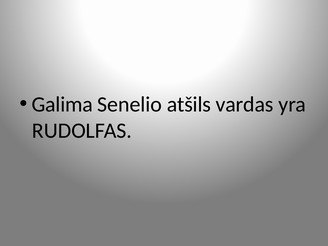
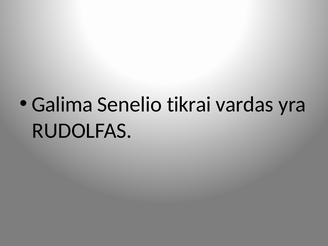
atšils: atšils -> tikrai (189, 104)
